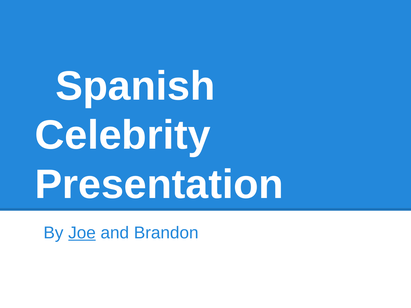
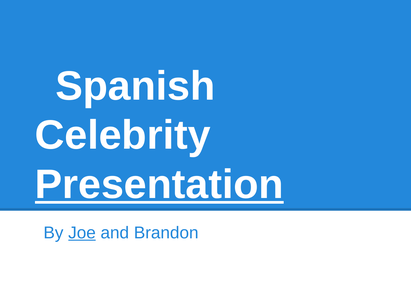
Presentation underline: none -> present (159, 185)
